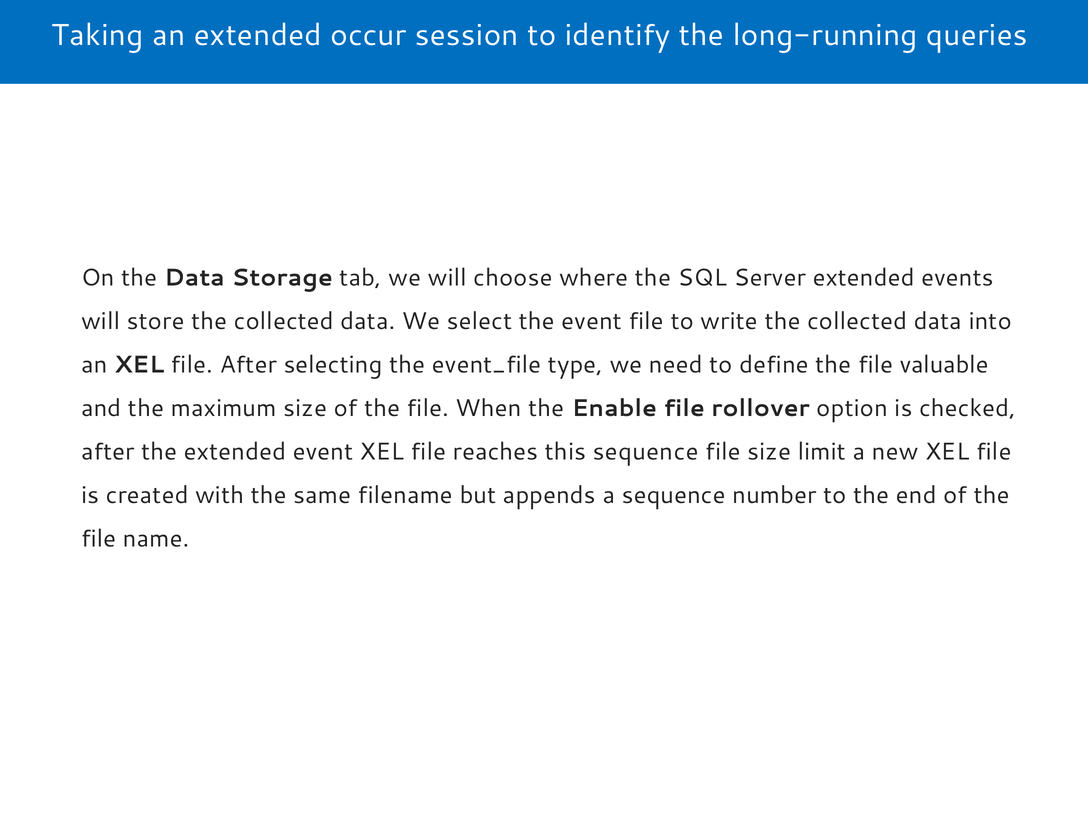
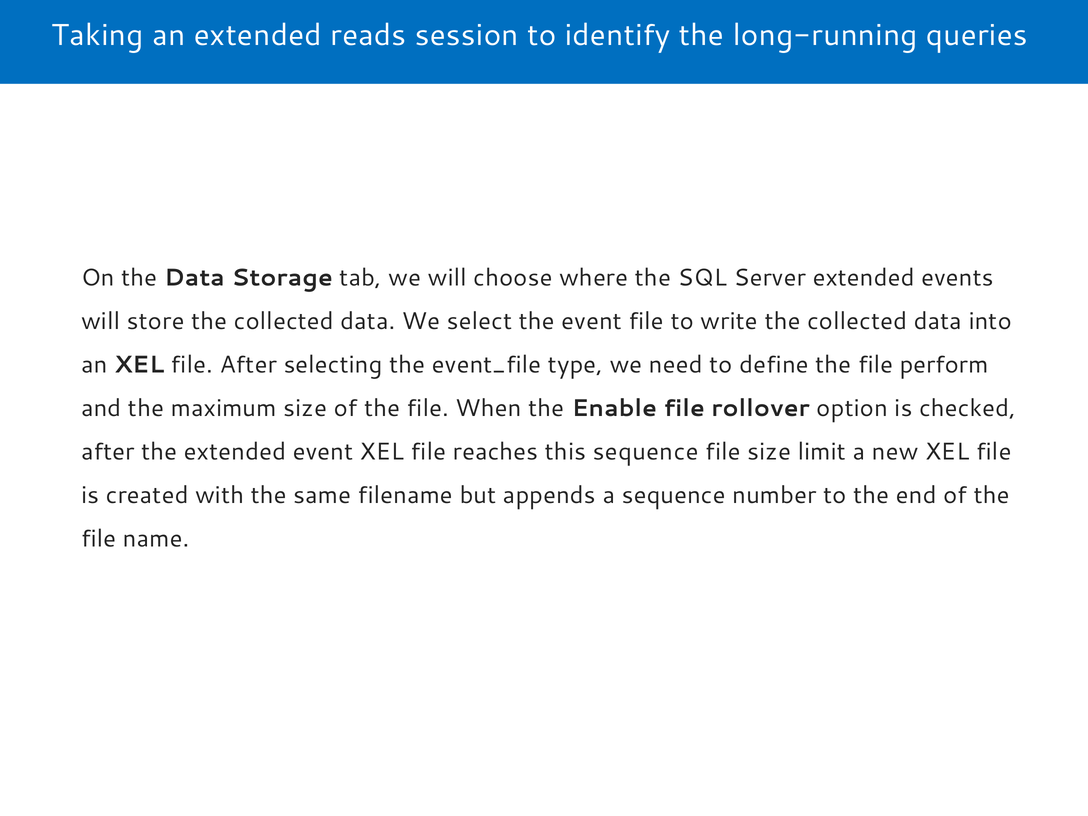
occur: occur -> reads (368, 35)
valuable: valuable -> perform (944, 365)
